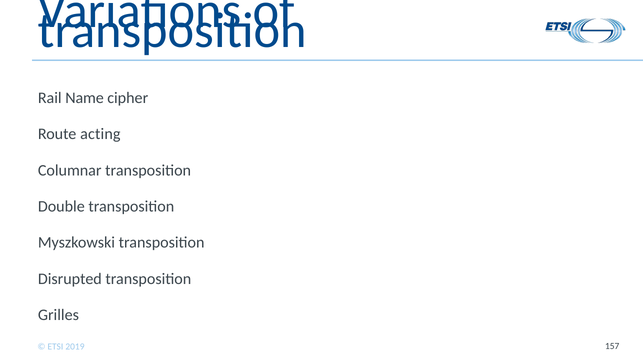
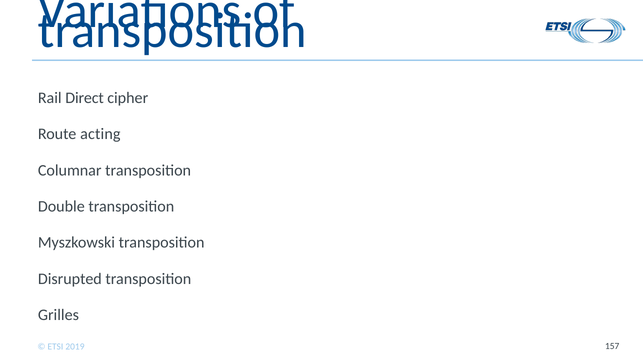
Name: Name -> Direct (85, 98)
